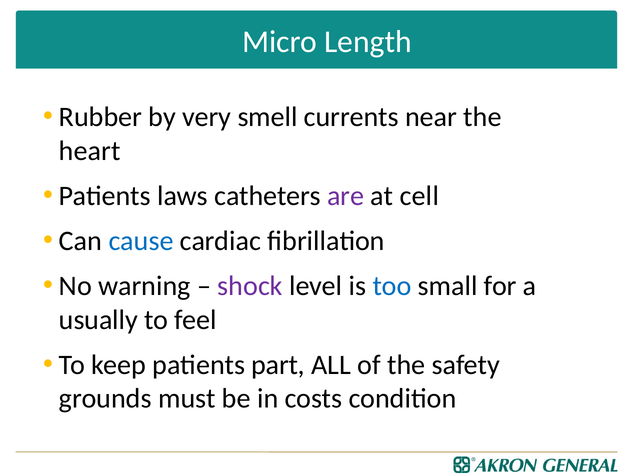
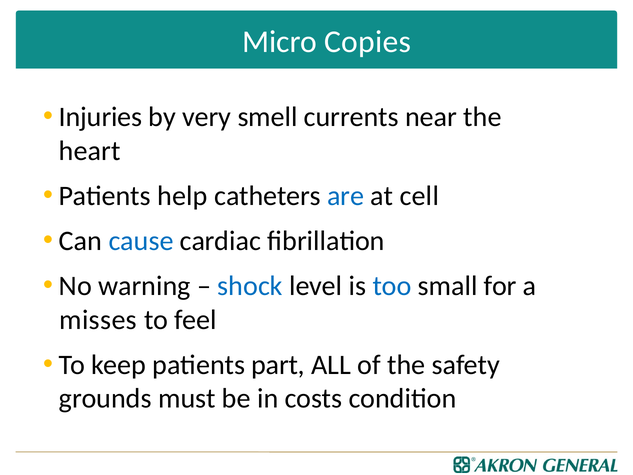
Length: Length -> Copies (368, 42)
Rubber: Rubber -> Injuries (101, 117)
laws: laws -> help (182, 196)
are colour: purple -> blue (346, 196)
shock colour: purple -> blue (250, 286)
usually: usually -> misses (98, 320)
